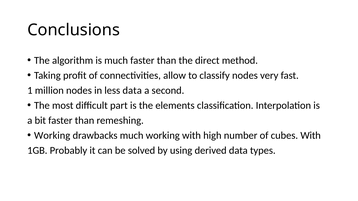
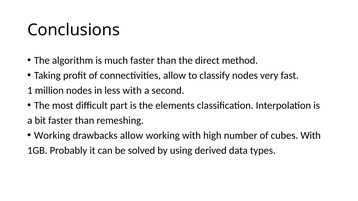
less data: data -> with (132, 91)
drawbacks much: much -> allow (132, 136)
